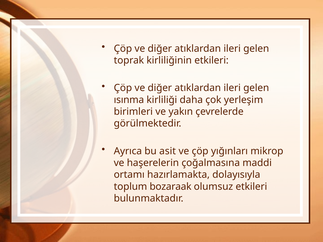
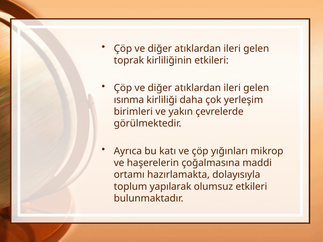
asit: asit -> katı (168, 151)
bozaraak: bozaraak -> yapılarak (171, 187)
